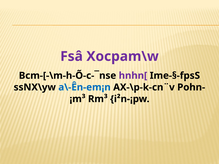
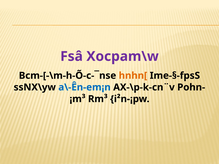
hnhn[ colour: purple -> orange (133, 76)
